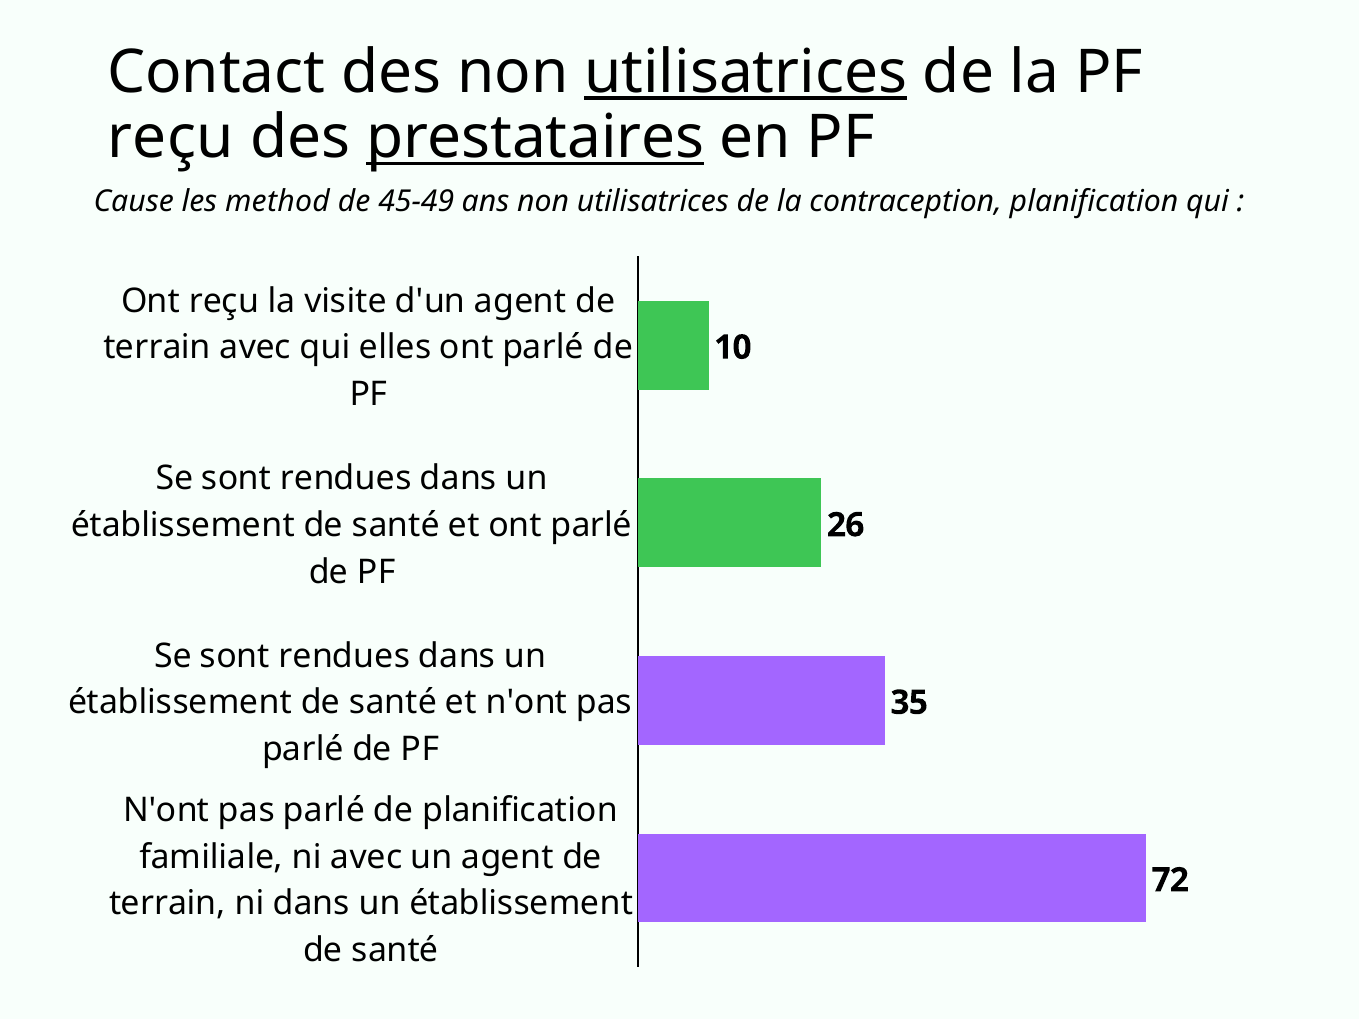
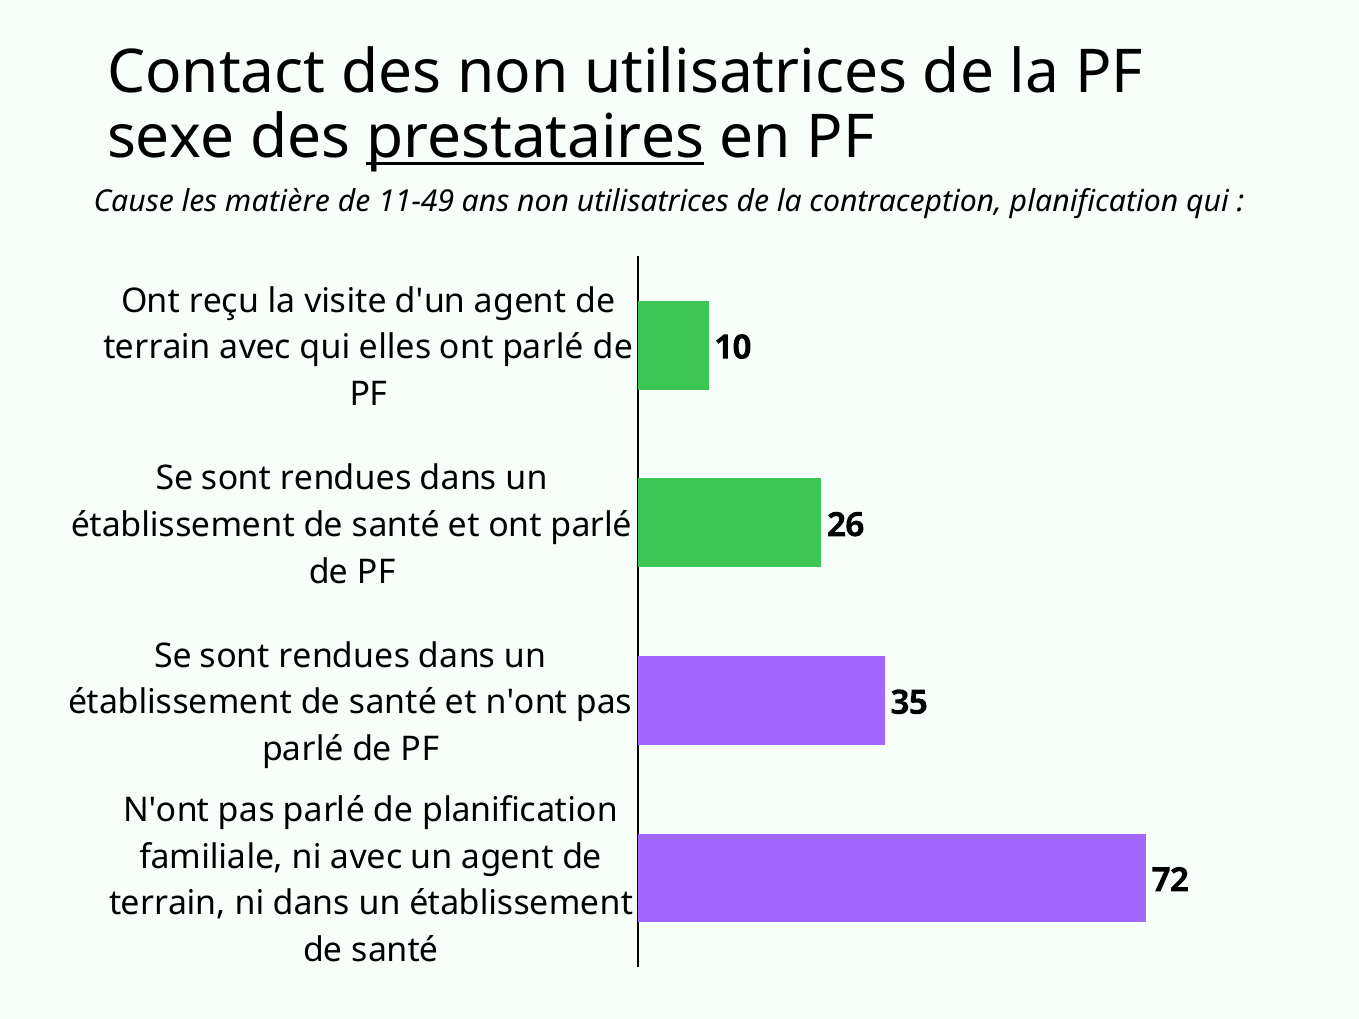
utilisatrices underline: present -> none (746, 72)
reçu: reçu -> sexe (171, 137)
method: method -> matière (278, 201)
45-49: 45-49 -> 11-49 (416, 201)
